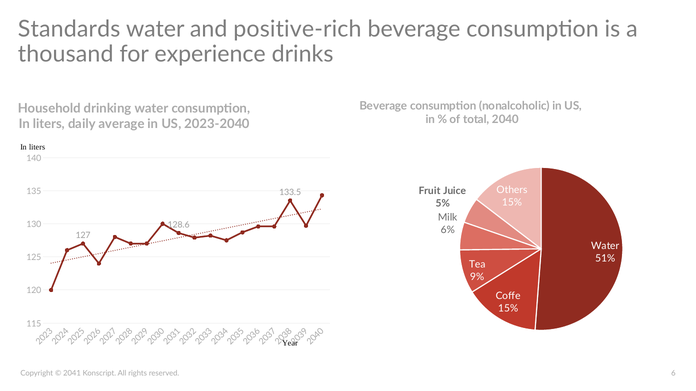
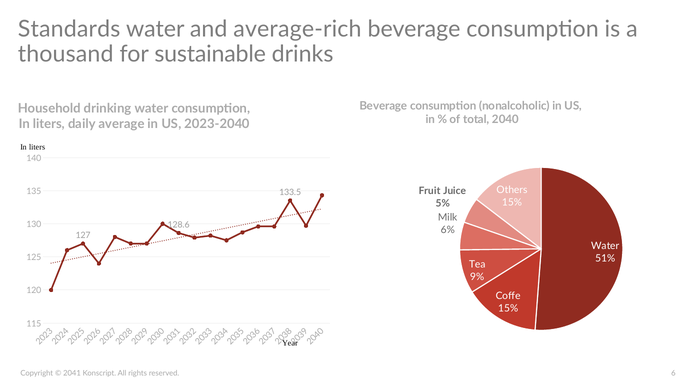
positive-rich: positive-rich -> average-rich (297, 29)
experience: experience -> sustainable (210, 54)
